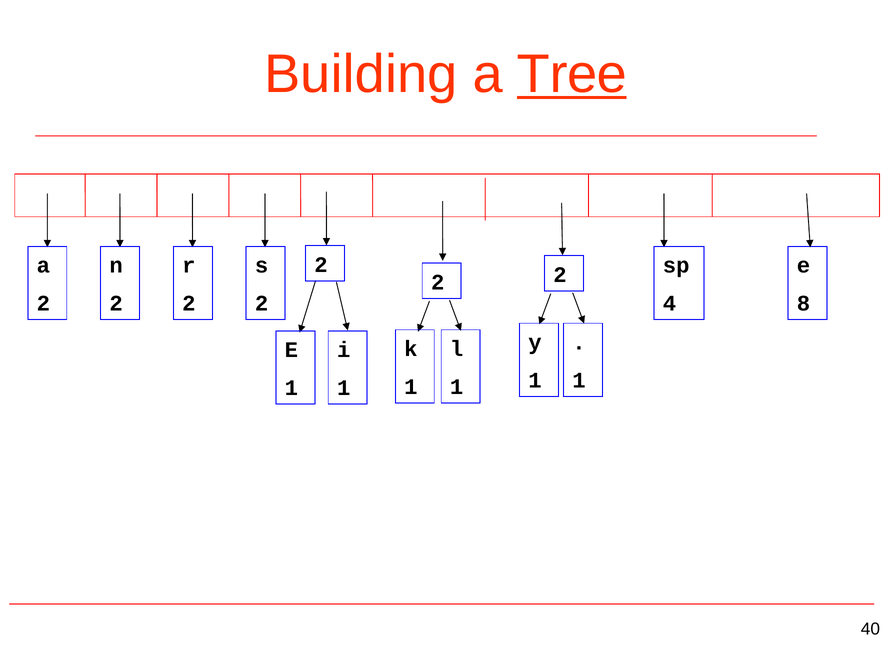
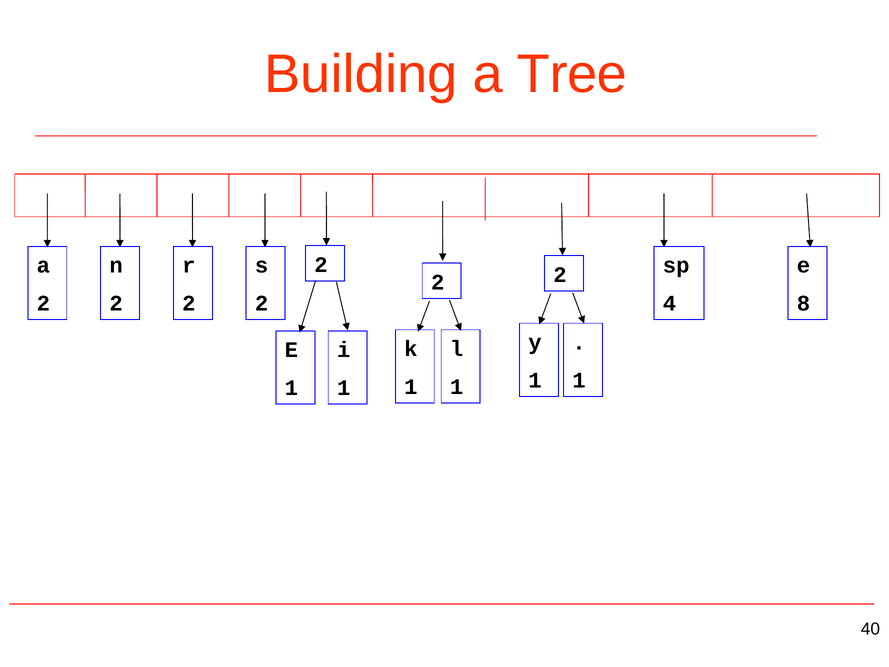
Tree underline: present -> none (572, 74)
